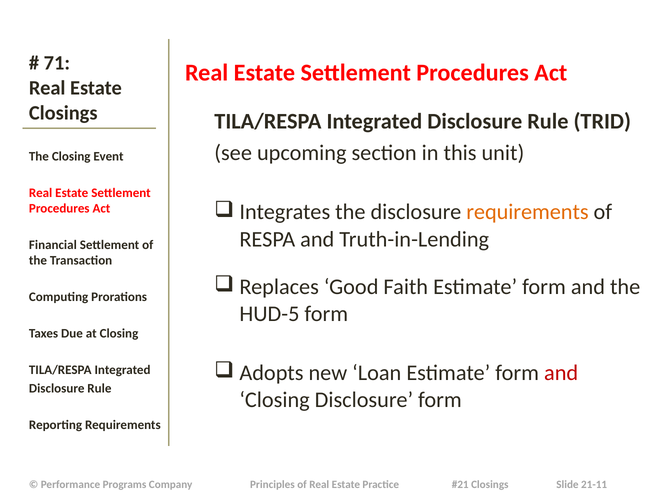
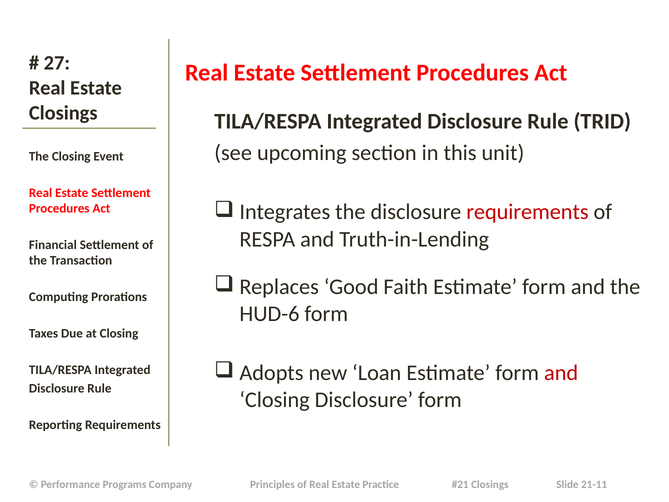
71: 71 -> 27 (57, 63)
requirements colour: orange -> red (527, 212)
HUD-5: HUD-5 -> HUD-6 (269, 314)
